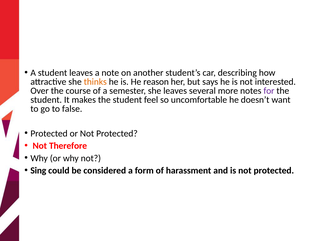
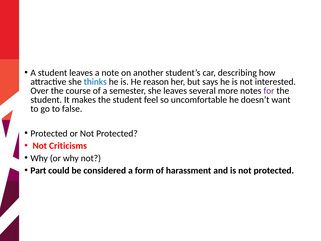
thinks colour: orange -> blue (95, 82)
Therefore: Therefore -> Criticisms (68, 146)
Sing: Sing -> Part (38, 170)
